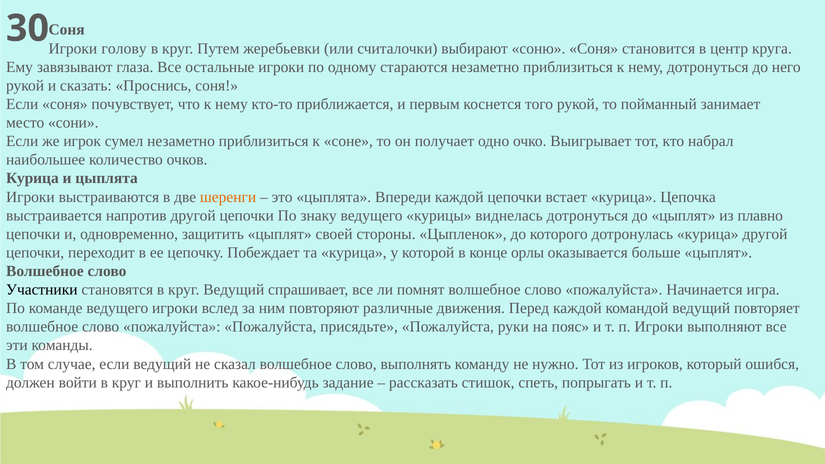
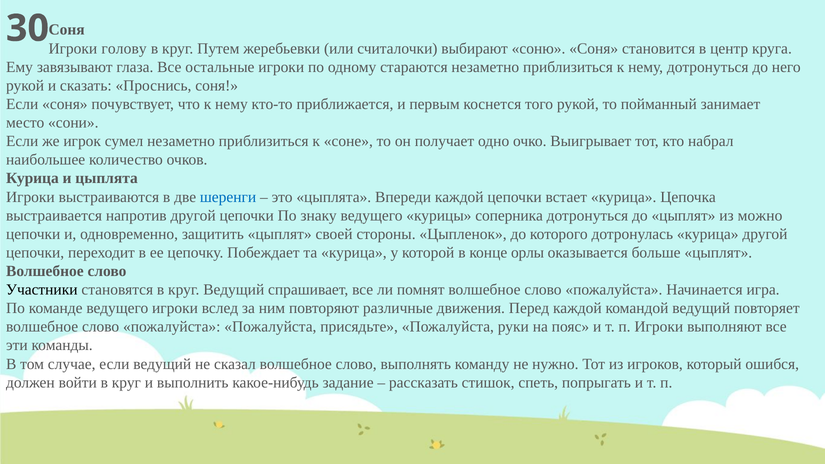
шеренги colour: orange -> blue (228, 197)
виднелась: виднелась -> соперника (509, 215)
плавно: плавно -> можно (760, 215)
